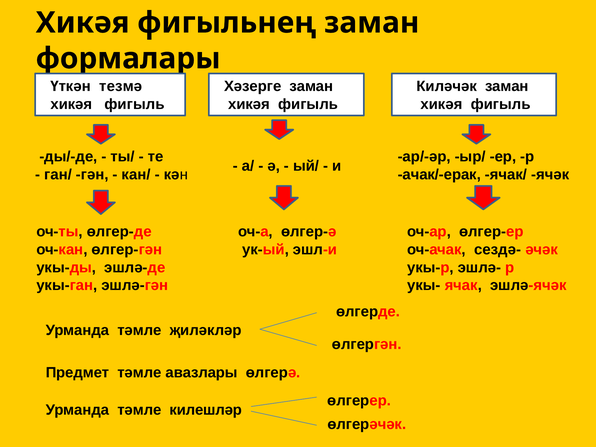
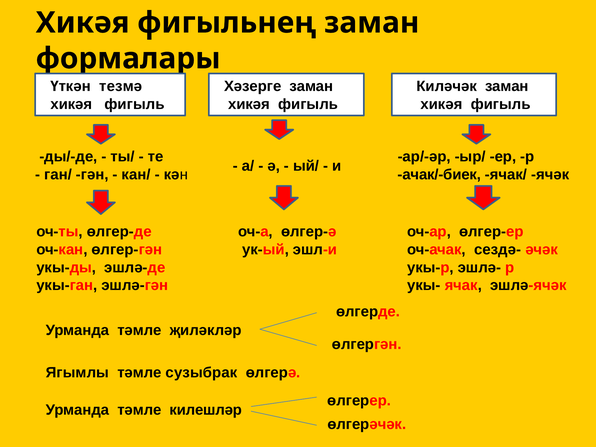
ачак/-ерак: ачак/-ерак -> ачак/-биек (439, 174)
Предмет: Предмет -> Ягымлы (77, 372)
авазлары: авазлары -> сузыбрак (201, 372)
